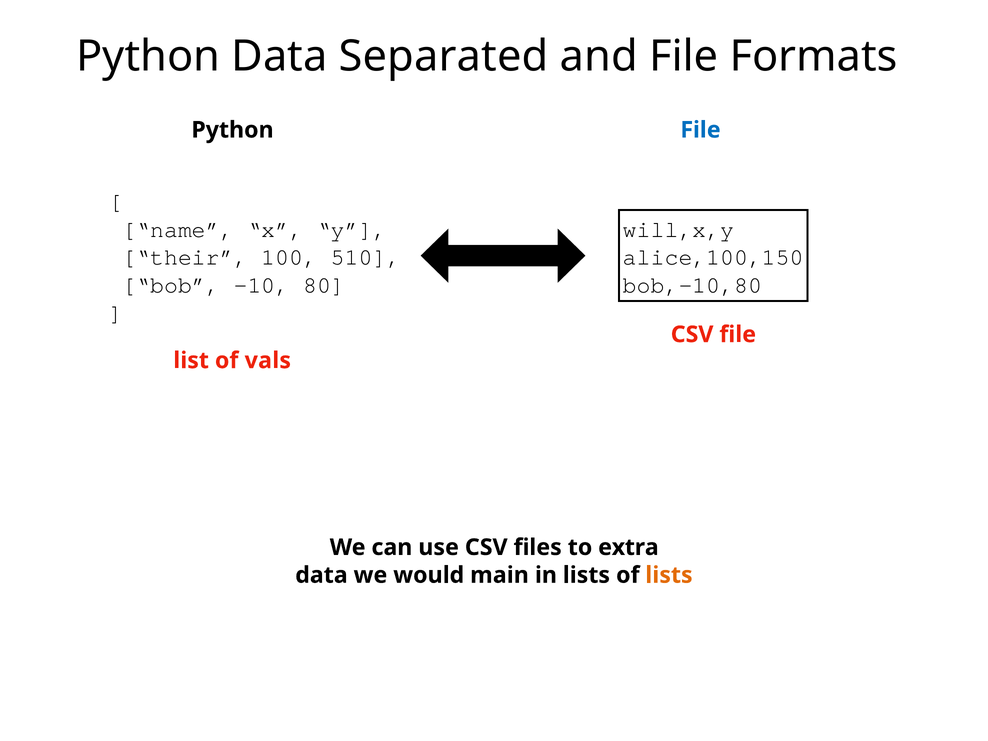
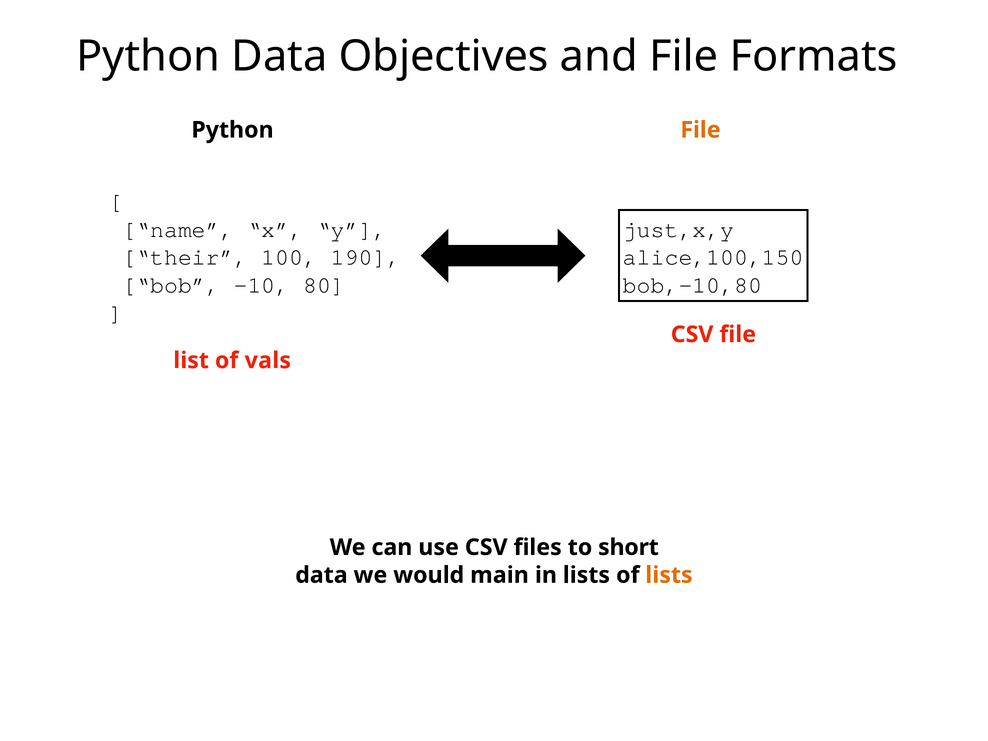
Separated: Separated -> Objectives (444, 57)
File colour: blue -> orange (700, 130)
will,x,y: will,x,y -> just,x,y (679, 230)
510: 510 -> 190 (366, 257)
extra: extra -> short (628, 547)
